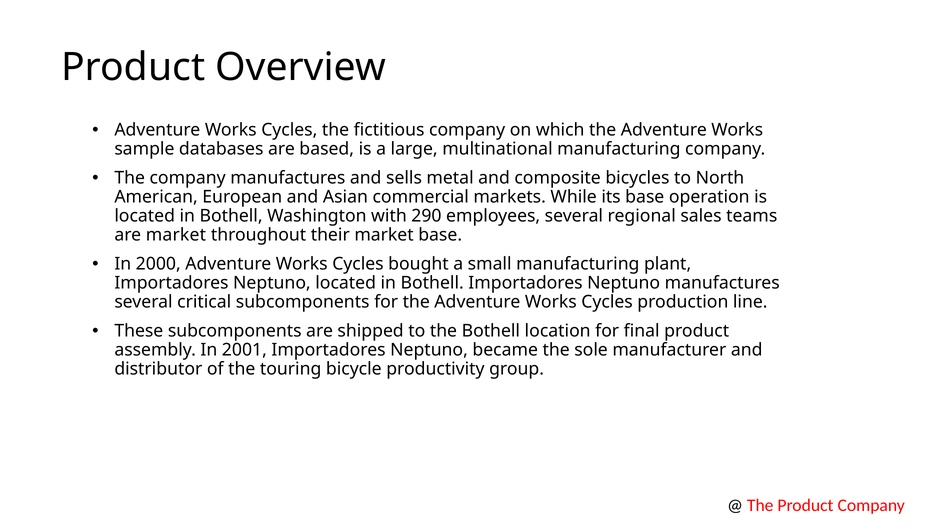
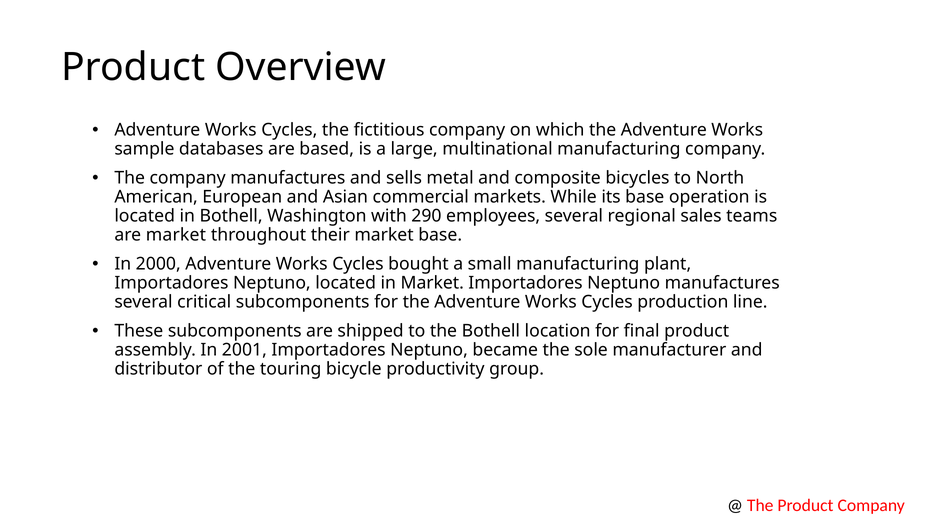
Neptuno located in Bothell: Bothell -> Market (432, 283)
